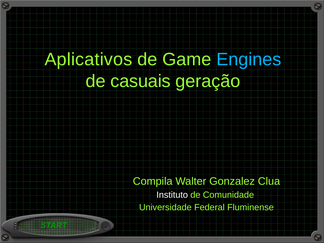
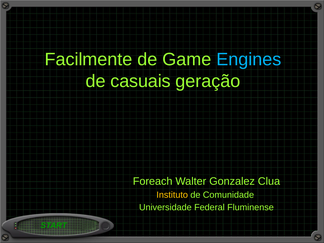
Aplicativos: Aplicativos -> Facilmente (89, 60)
Compila: Compila -> Foreach (153, 181)
Instituto colour: white -> yellow (172, 195)
